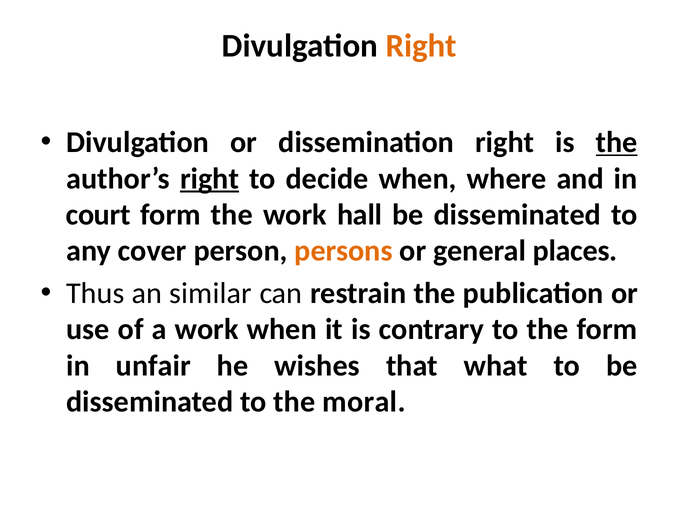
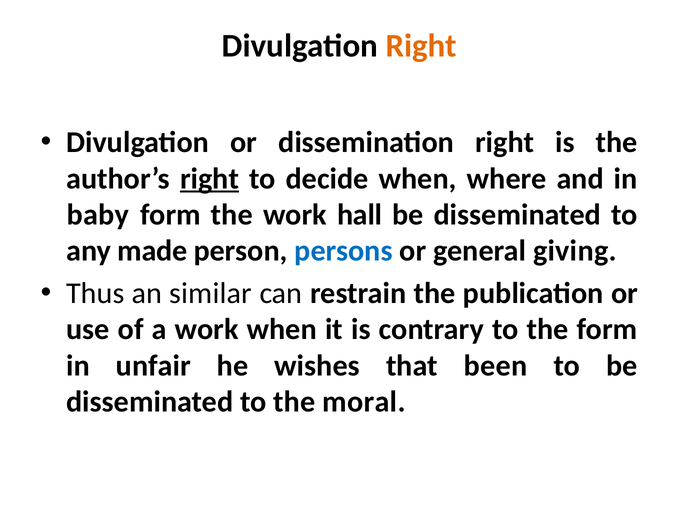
the underline: present -> none (617, 142)
court: court -> baby (98, 215)
cover: cover -> made (152, 251)
persons colour: orange -> blue (344, 251)
places: places -> giving (575, 251)
what: what -> been (496, 366)
